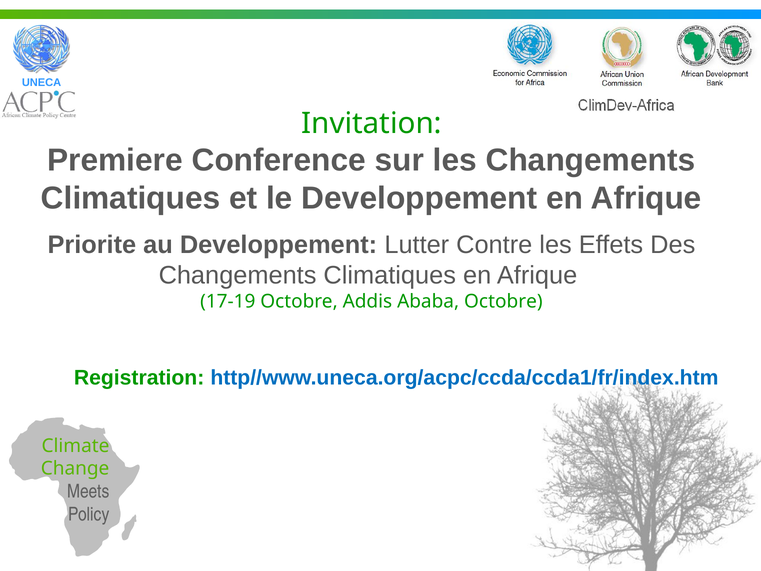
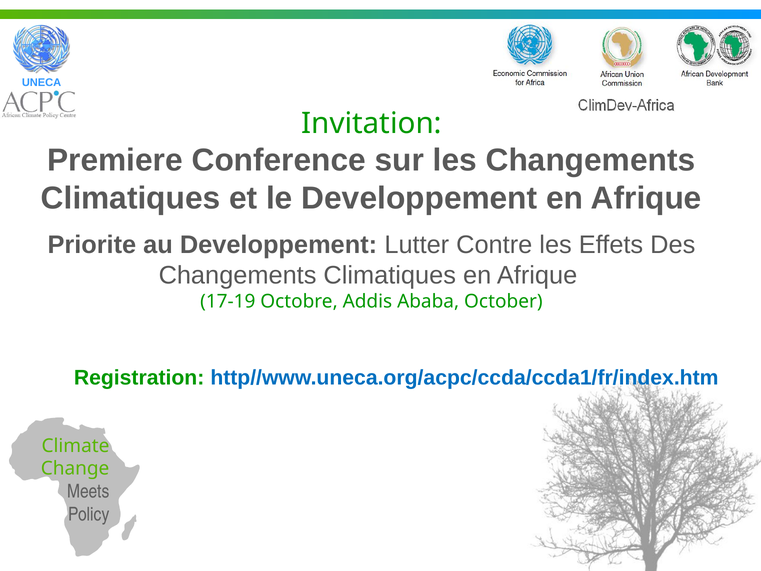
Ababa Octobre: Octobre -> October (503, 301)
